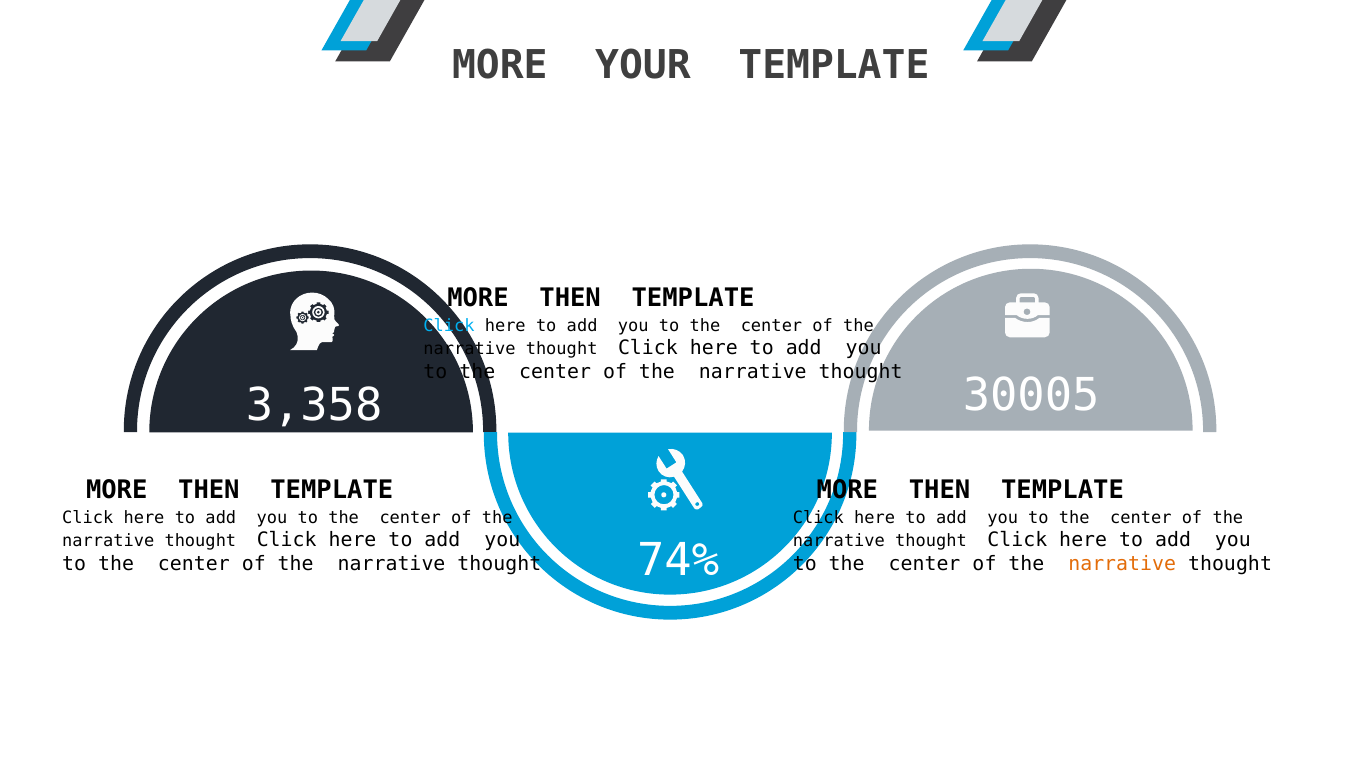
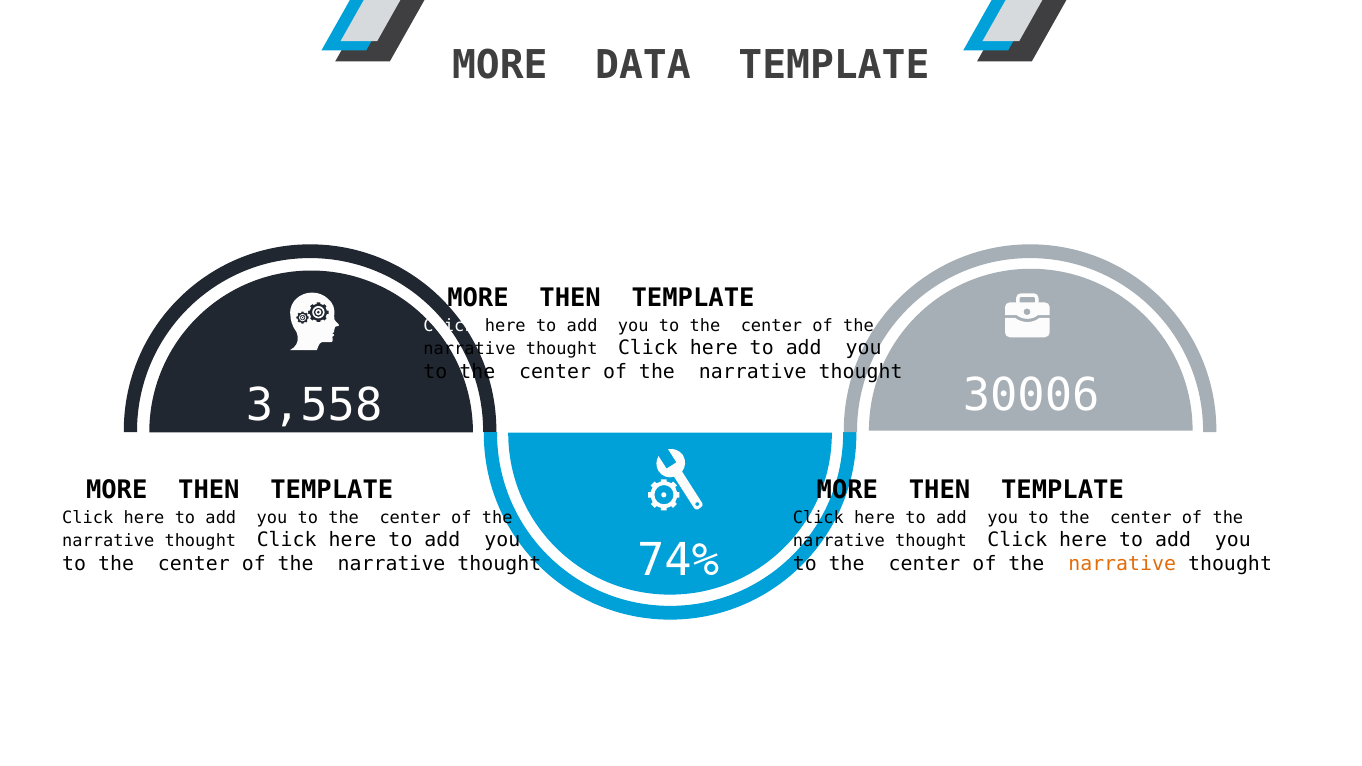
YOUR: YOUR -> DATA (643, 65)
Click colour: light blue -> white (449, 326)
30005: 30005 -> 30006 (1031, 396)
3,358: 3,358 -> 3,558 (314, 405)
